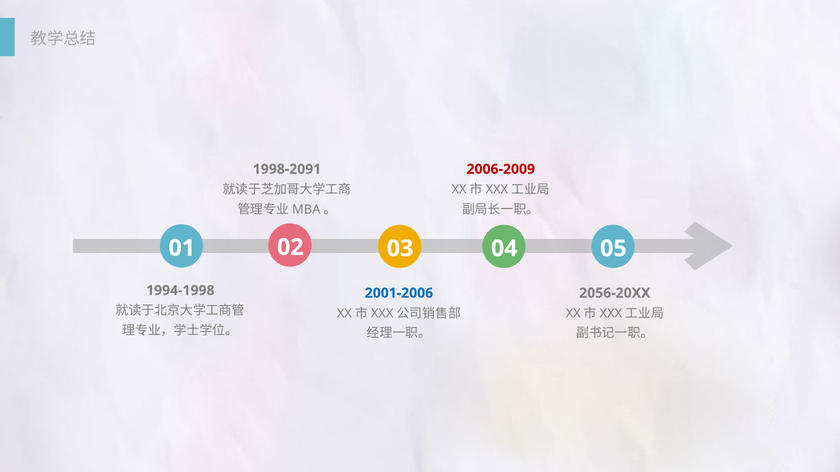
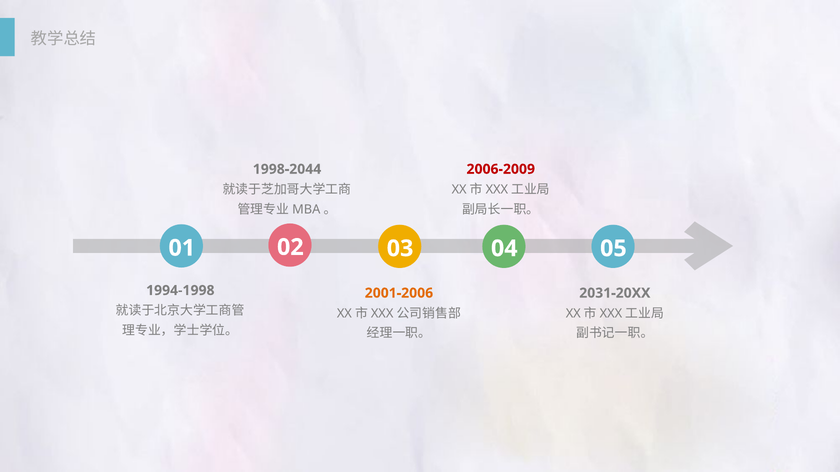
1998-2091: 1998-2091 -> 1998-2044 (287, 169)
2001-2006 colour: blue -> orange (399, 293)
2056-20XX: 2056-20XX -> 2031-20XX (615, 293)
